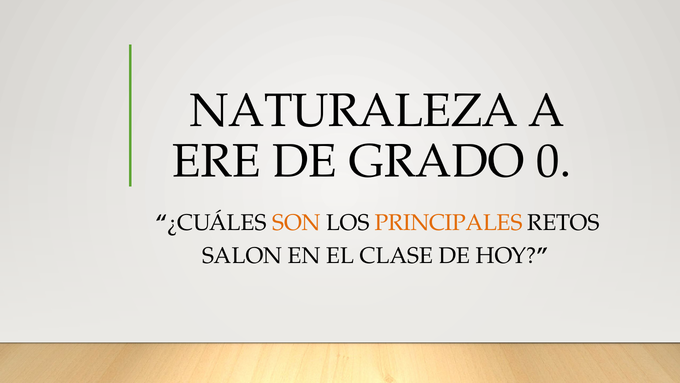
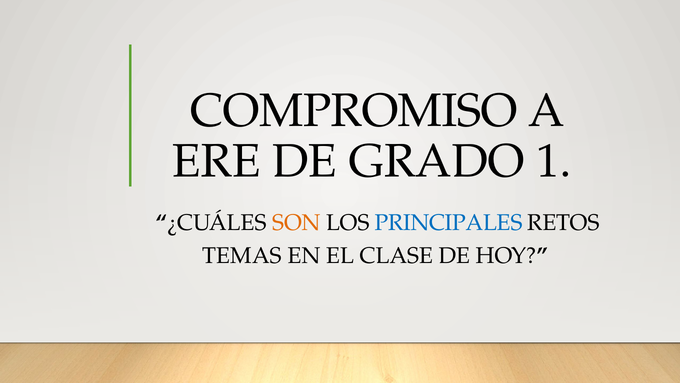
NATURALEZA: NATURALEZA -> COMPROMISO (354, 110)
0: 0 -> 1 (554, 161)
PRINCIPALES colour: orange -> blue (449, 223)
SALON: SALON -> TEMAS (242, 255)
